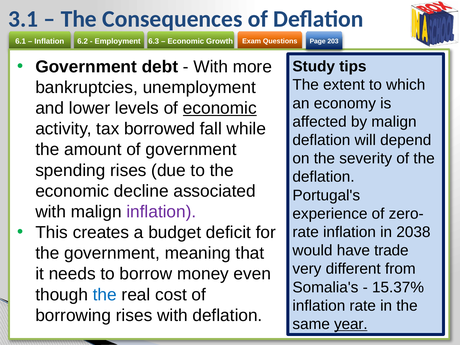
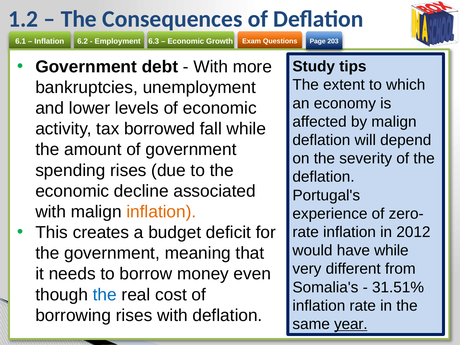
3.1: 3.1 -> 1.2 (23, 19)
economic underline: present -> none (220, 108)
inflation colour: purple -> orange (161, 212)
2038: 2038 -> 2012 (413, 232)
have trade: trade -> while (391, 250)
15.37%: 15.37% -> 31.51% (398, 287)
